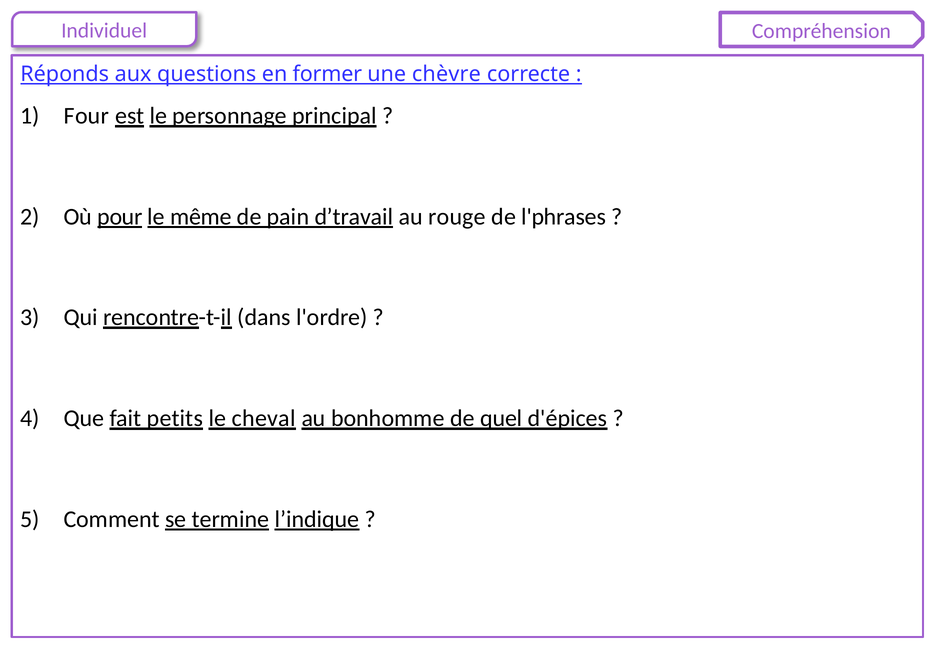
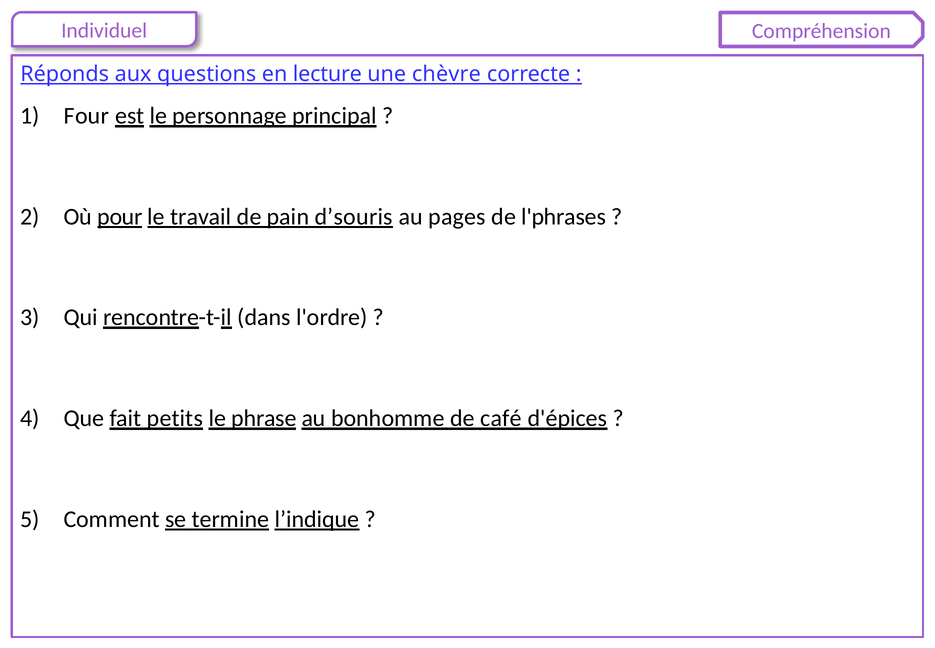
former: former -> lecture (327, 74)
même: même -> travail (201, 217)
d’travail: d’travail -> d’souris (354, 217)
rouge: rouge -> pages (457, 217)
cheval: cheval -> phrase (264, 418)
quel: quel -> café (501, 418)
